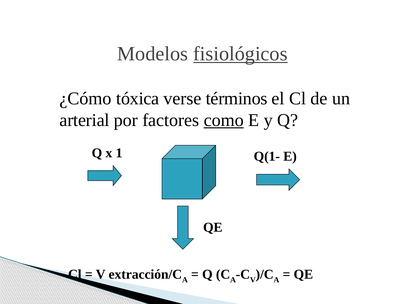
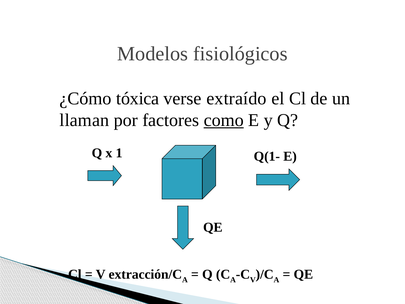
fisiológicos underline: present -> none (240, 54)
términos: términos -> extraído (236, 98)
arterial: arterial -> llaman (84, 120)
